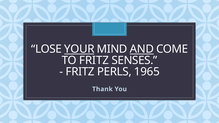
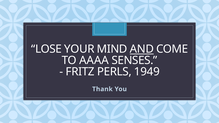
YOUR underline: present -> none (79, 49)
TO FRITZ: FRITZ -> AAAA (94, 60)
1965: 1965 -> 1949 (147, 72)
